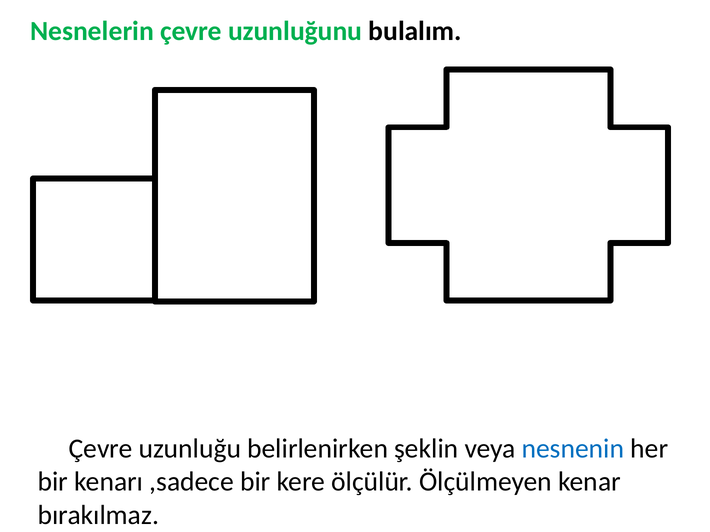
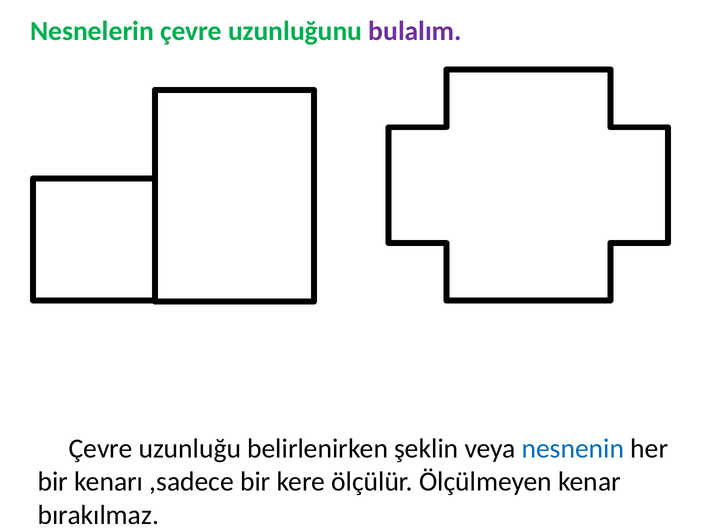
bulalım colour: black -> purple (415, 31)
